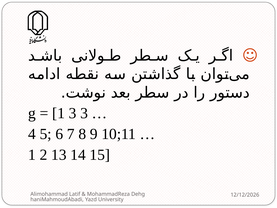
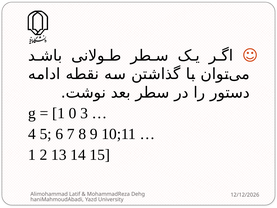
1 3: 3 -> 0 (73, 113)
